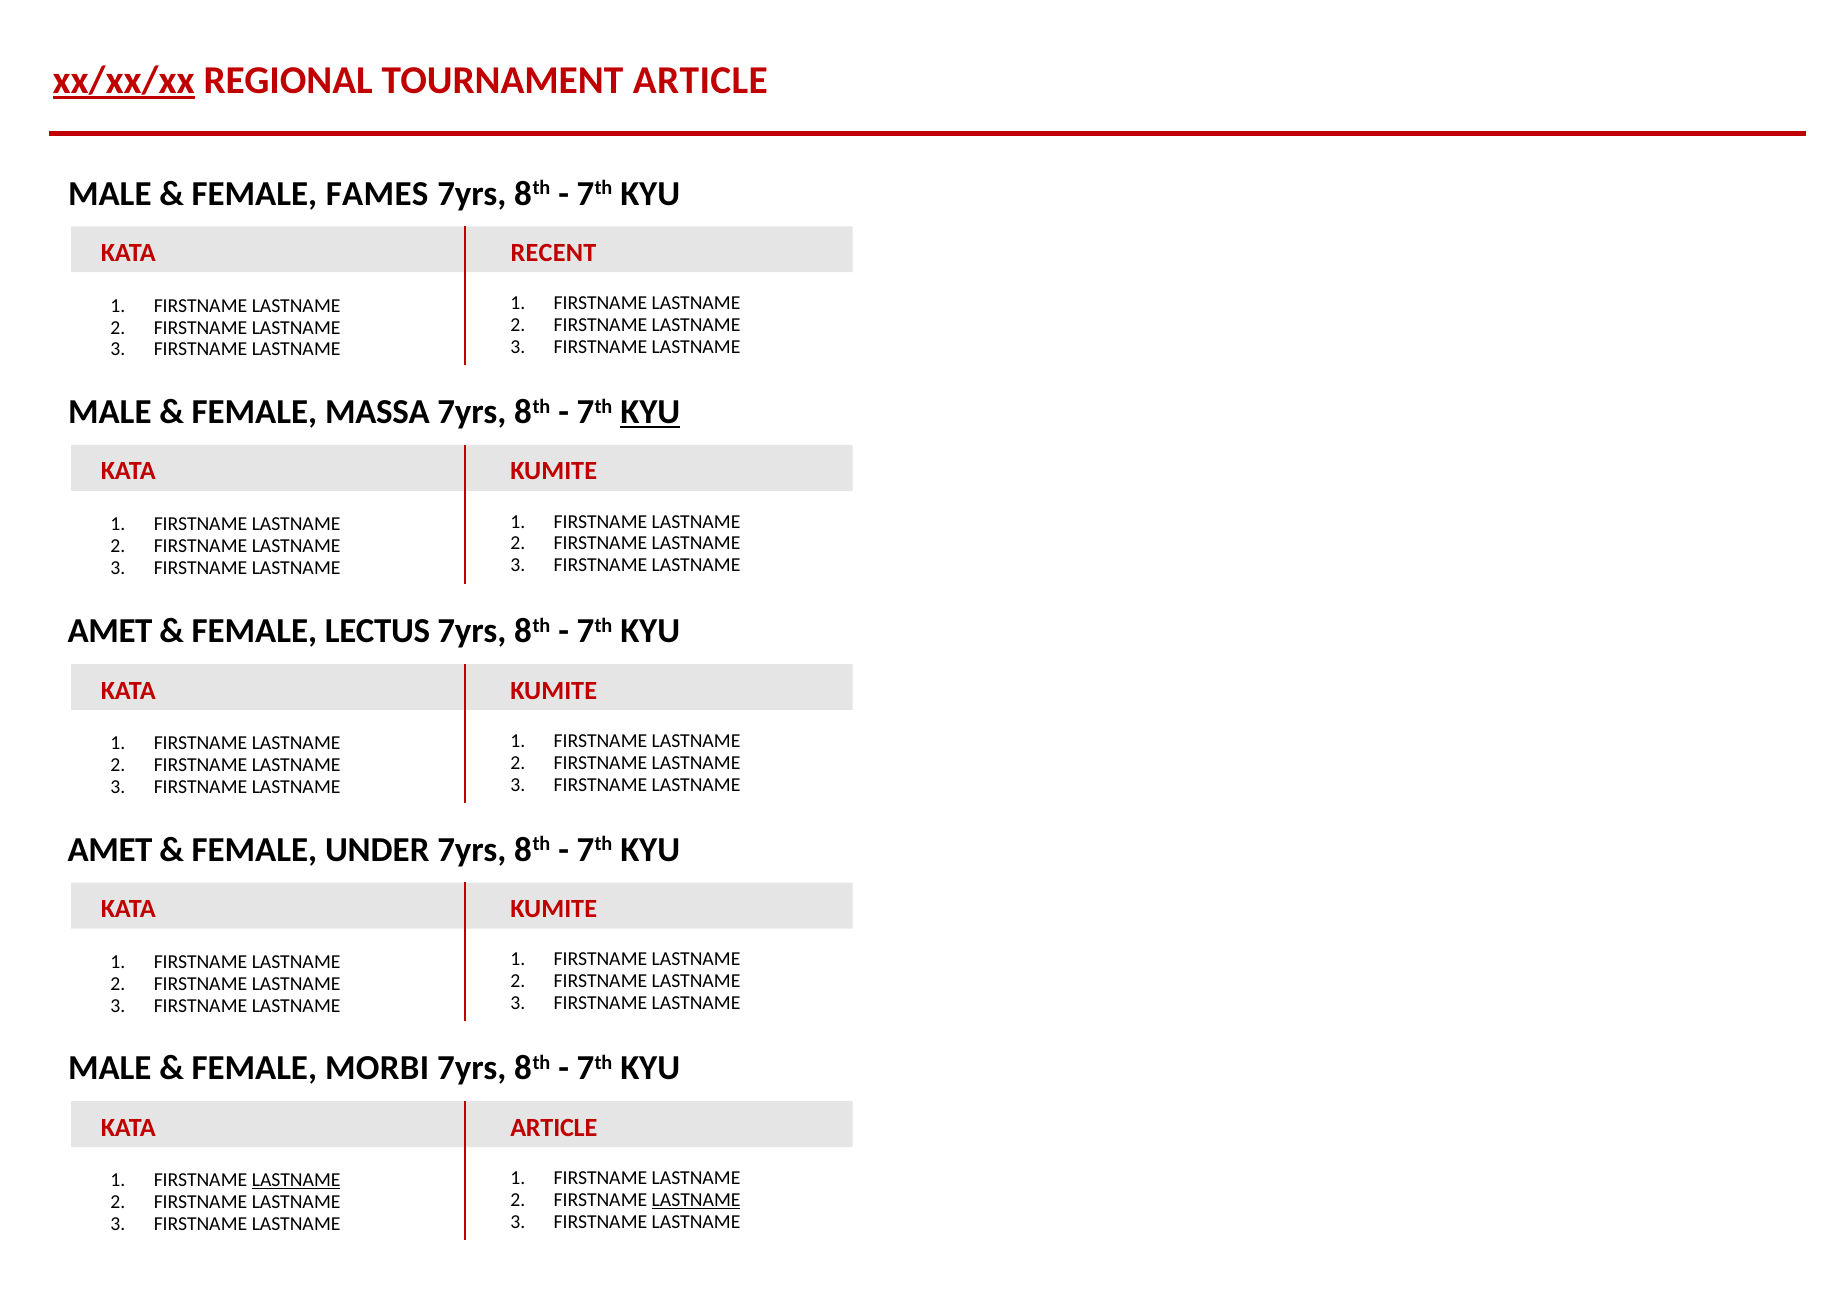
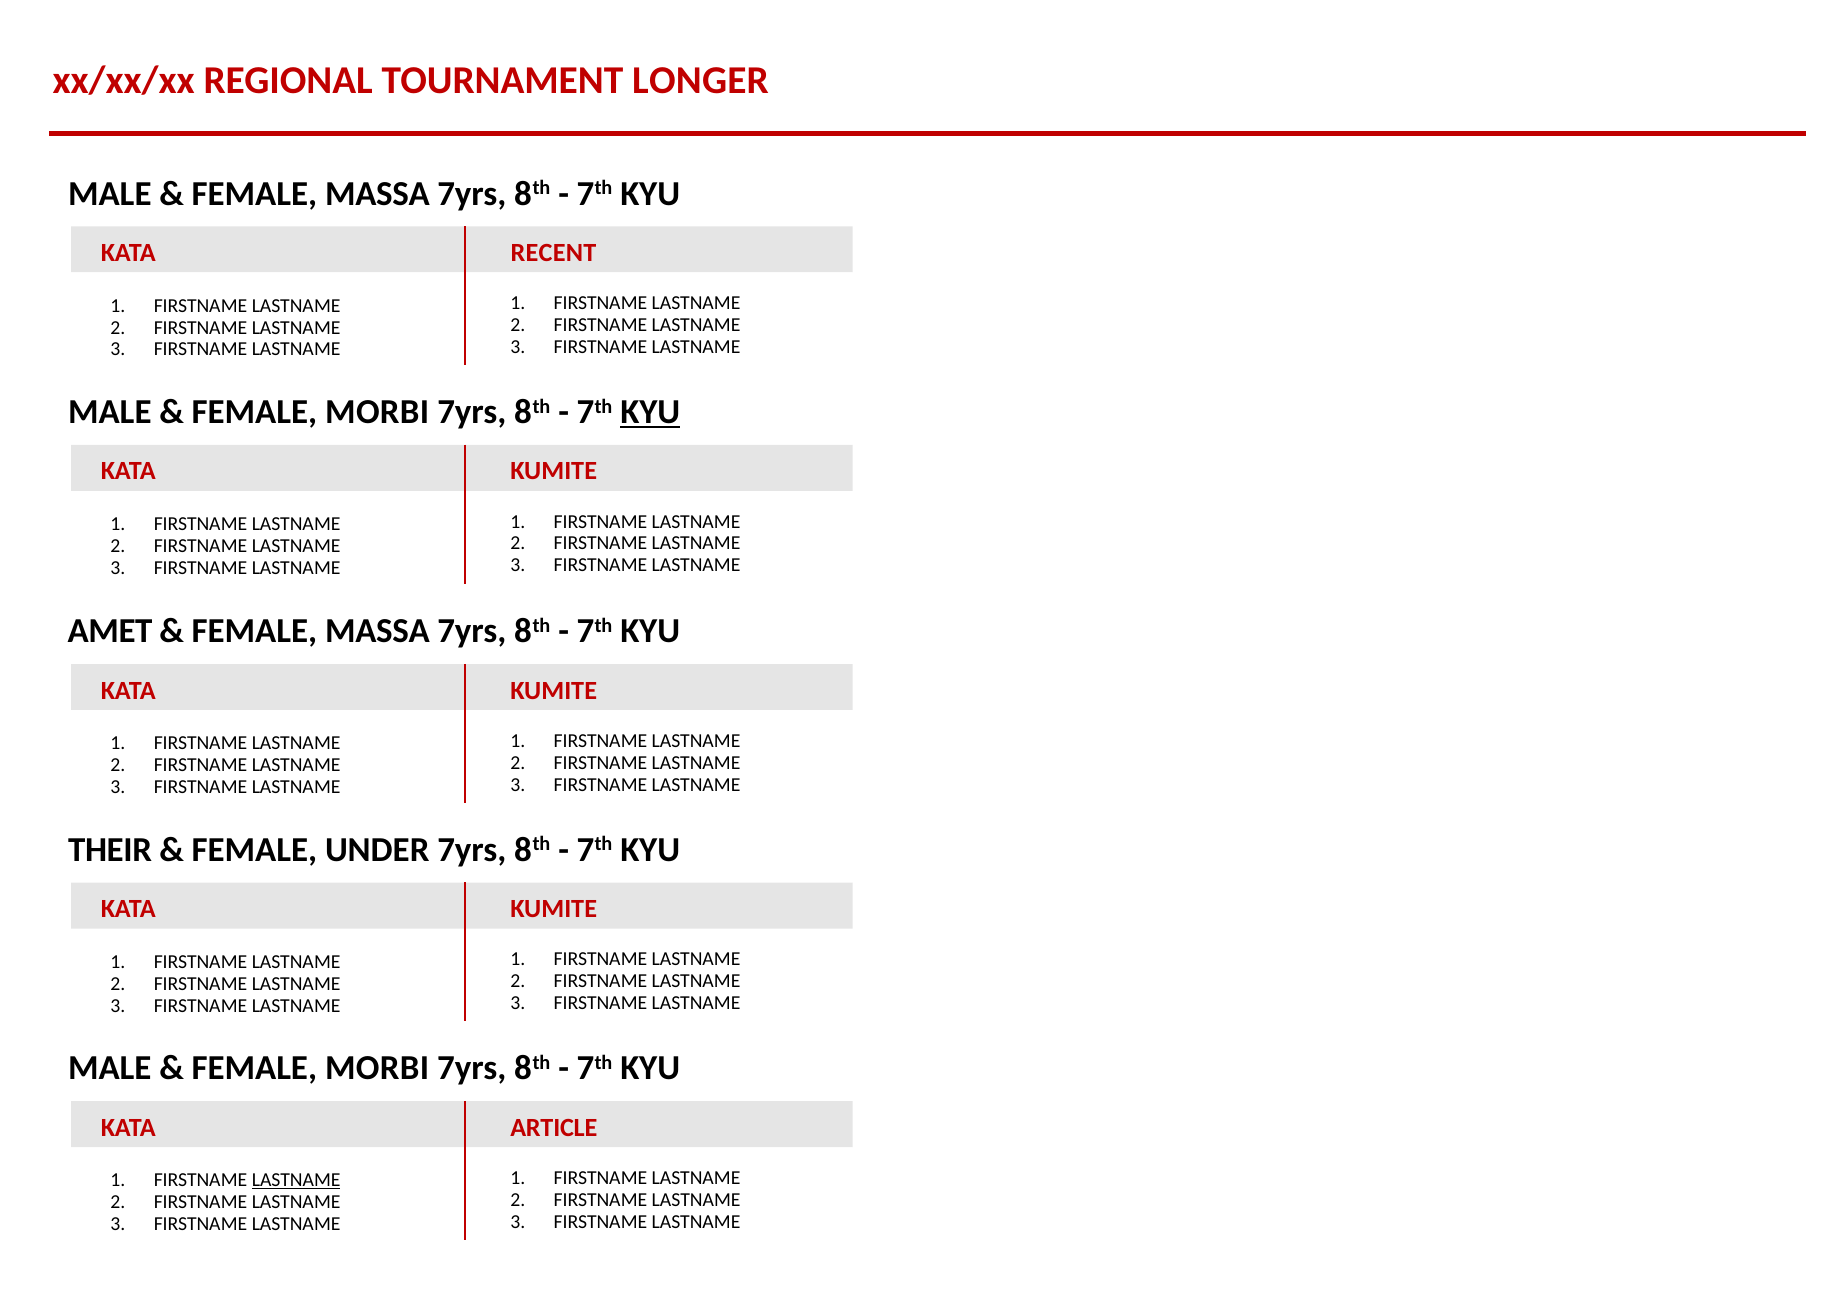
xx/xx/xx underline: present -> none (124, 80)
TOURNAMENT ARTICLE: ARTICLE -> LONGER (701, 80)
FAMES: FAMES -> MASSA (377, 193)
MASSA: MASSA -> MORBI (377, 412)
LECTUS: LECTUS -> MASSA (377, 631)
AMET: AMET -> THEIR (110, 849)
LASTNAME underline: present -> none (696, 1199)
